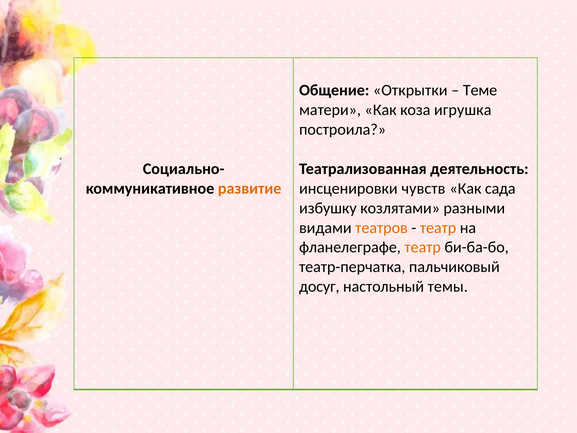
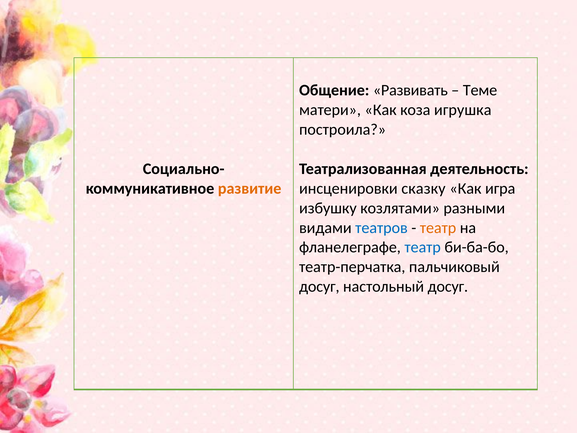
Открытки: Открытки -> Развивать (410, 90)
чувств: чувств -> сказку (423, 188)
сада: сада -> игра (500, 188)
театров colour: orange -> blue (381, 228)
театр colour: orange -> blue (423, 247)
настольный темы: темы -> досуг (448, 286)
